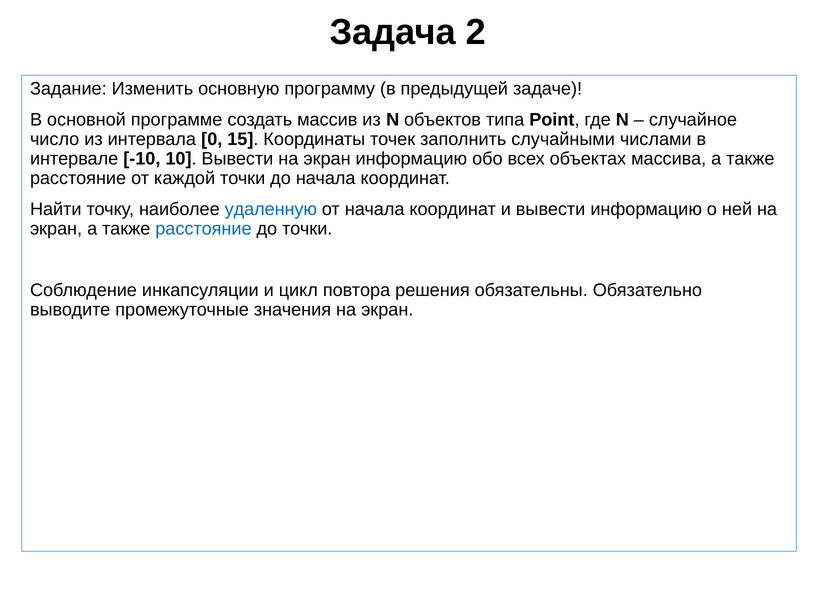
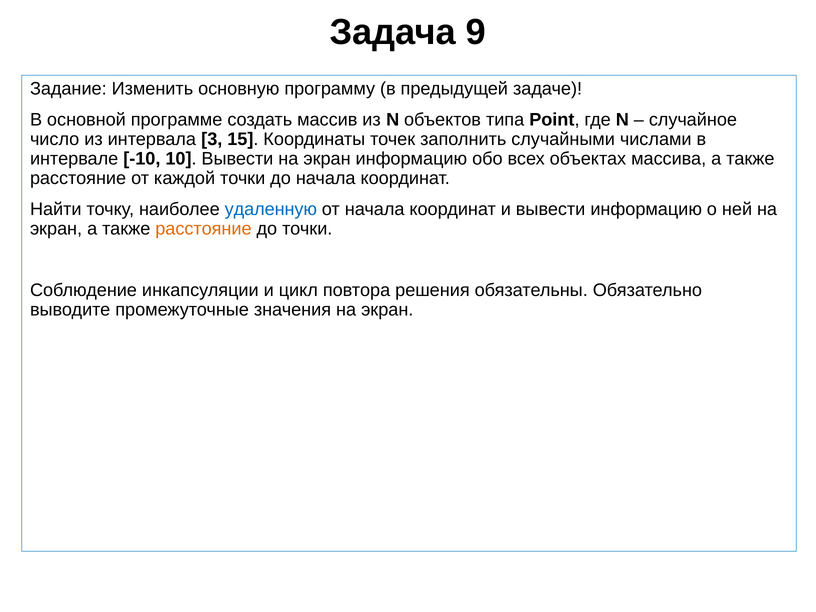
2: 2 -> 9 (476, 32)
0: 0 -> 3 (212, 139)
расстояние colour: blue -> orange (203, 229)
